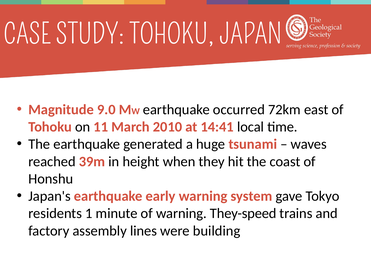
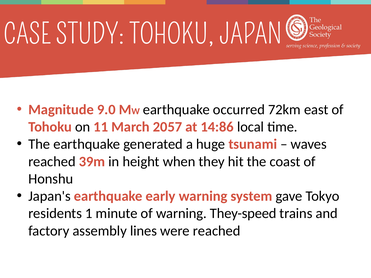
2010: 2010 -> 2057 (168, 127)
14:41: 14:41 -> 14:86 (217, 127)
were building: building -> reached (217, 231)
